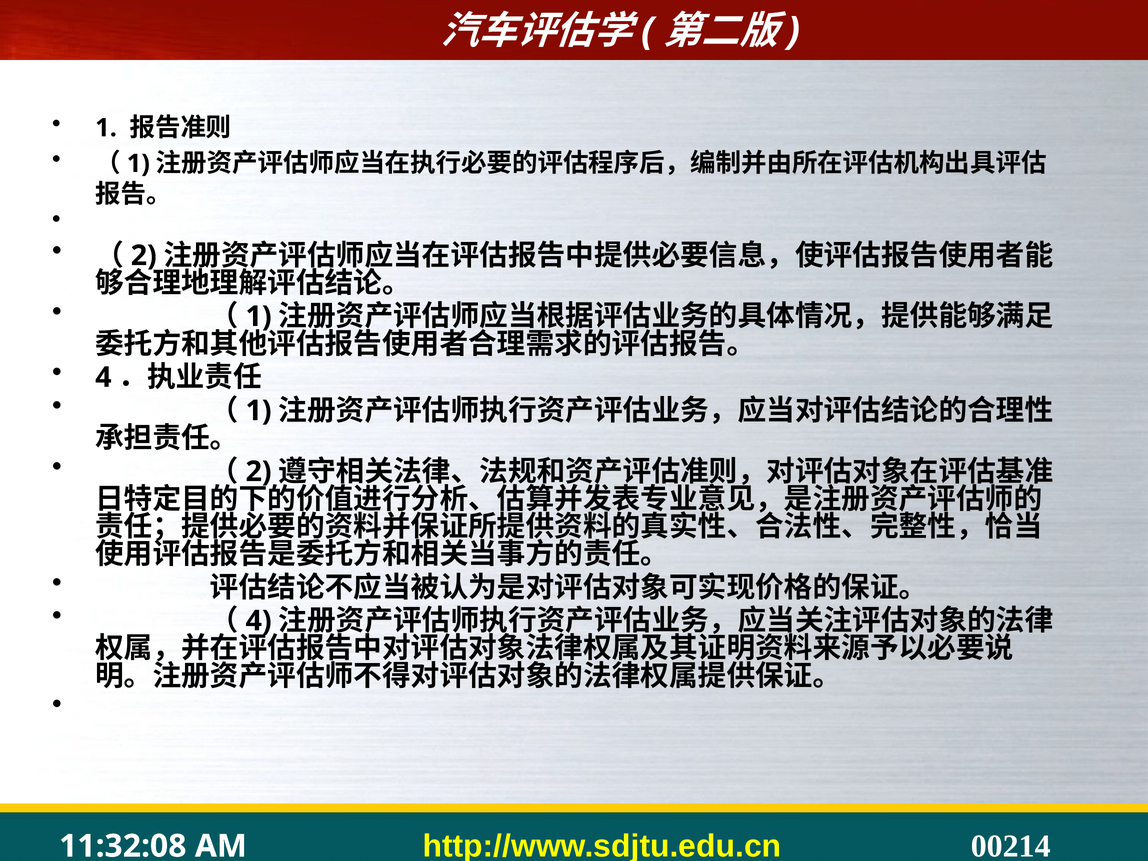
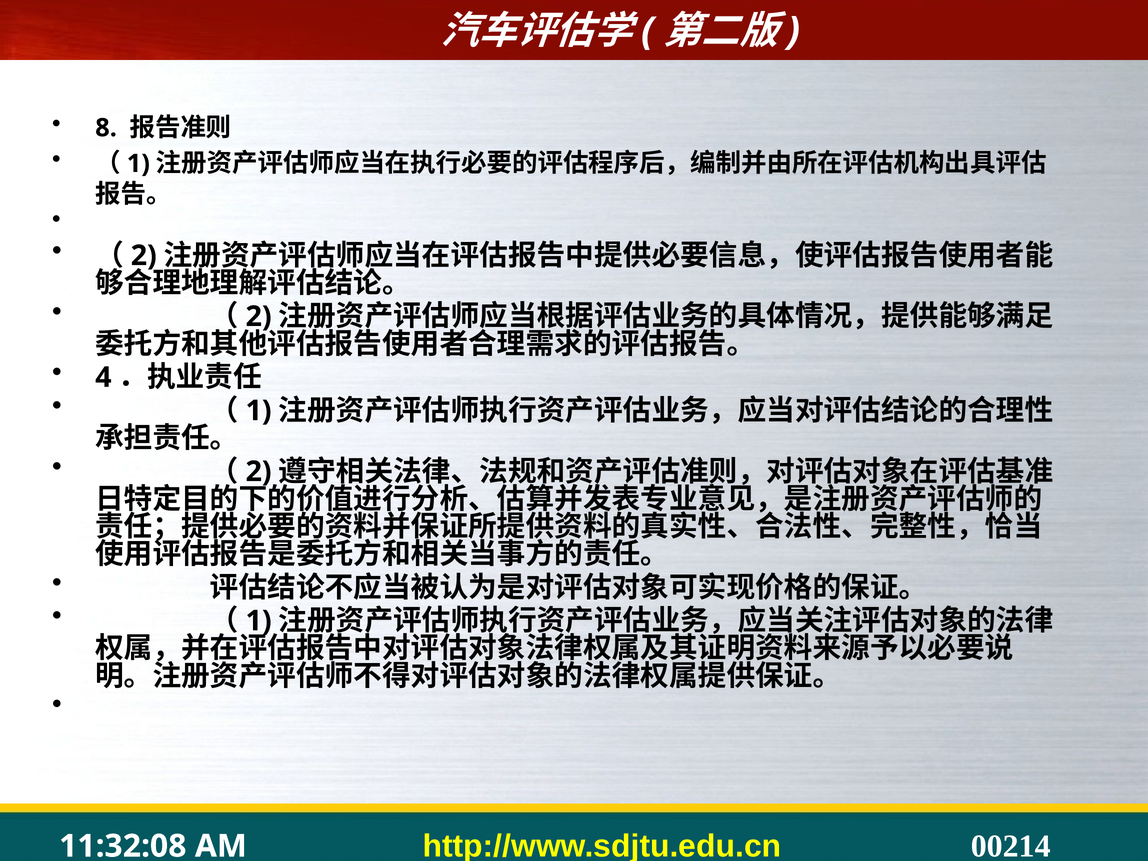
1: 1 -> 8 (106, 128)
1: 1 -> 2 (259, 316)
4: 4 -> 1 (259, 621)
